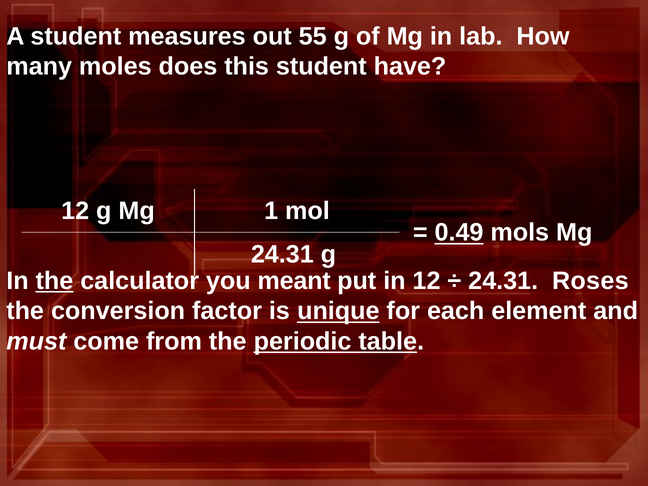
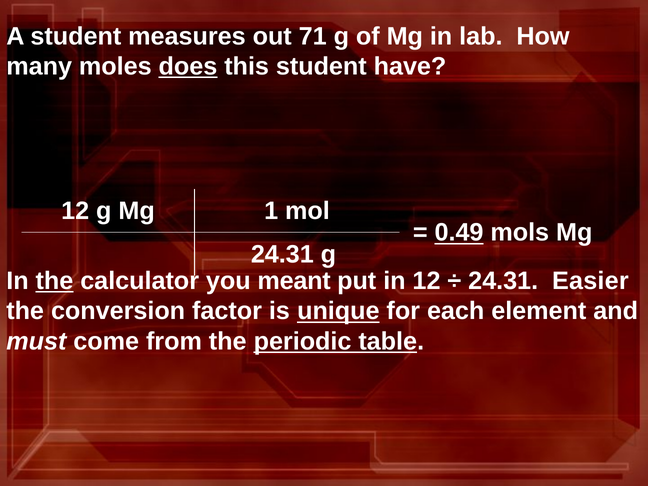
55: 55 -> 71 (313, 36)
does underline: none -> present (188, 67)
Roses: Roses -> Easier (590, 281)
